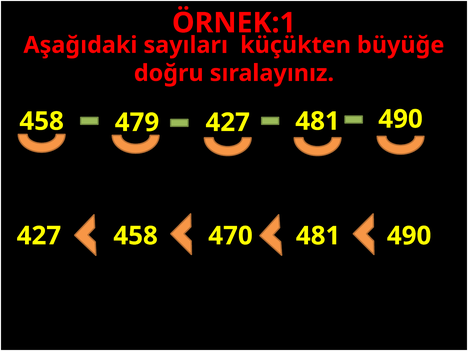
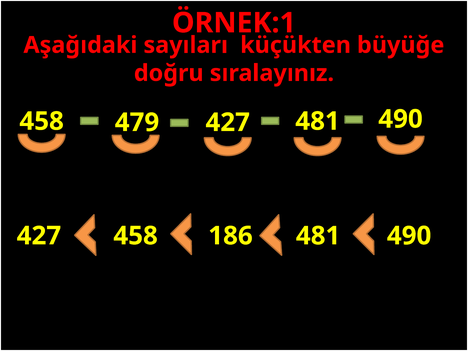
470: 470 -> 186 (230, 236)
